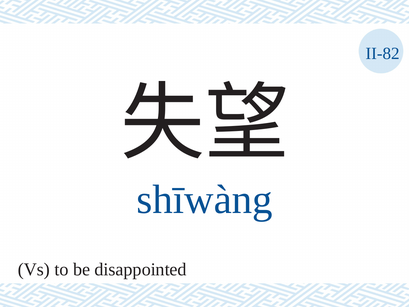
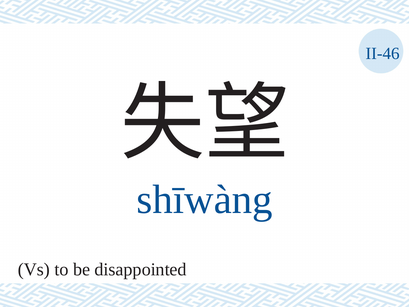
II-82: II-82 -> II-46 (383, 54)
